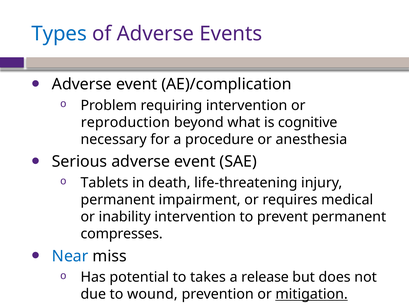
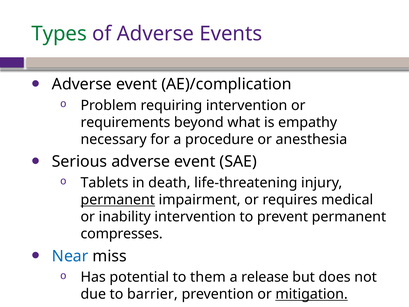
Types colour: blue -> green (59, 34)
reproduction: reproduction -> requirements (125, 122)
cognitive: cognitive -> empathy (308, 122)
permanent underline: none -> present (118, 200)
takes: takes -> them (208, 277)
wound: wound -> barrier (152, 294)
